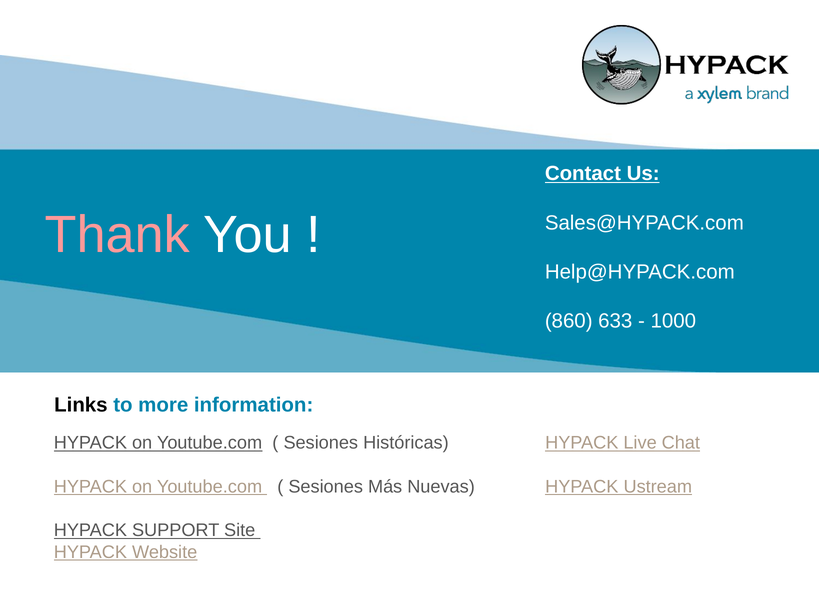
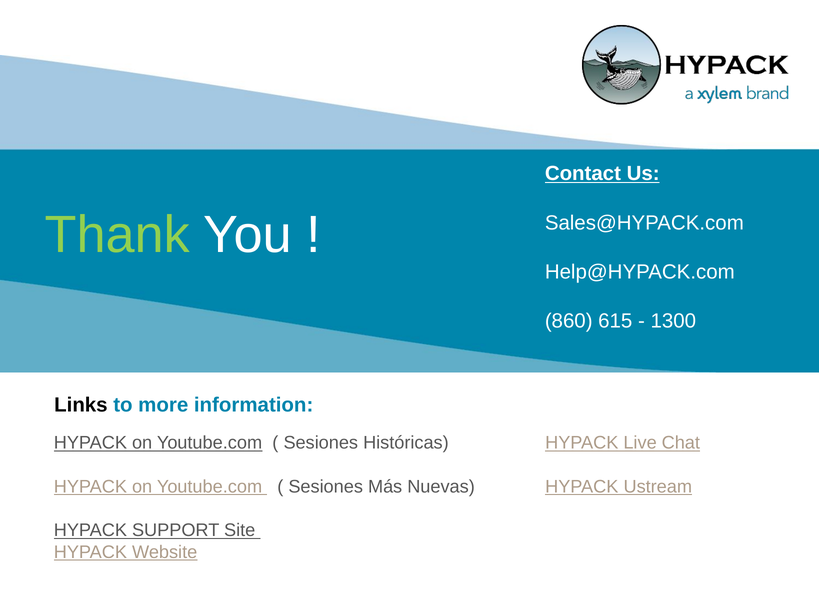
Thank colour: pink -> light green (117, 234)
633: 633 -> 615 (615, 321)
1000: 1000 -> 1300 (673, 321)
